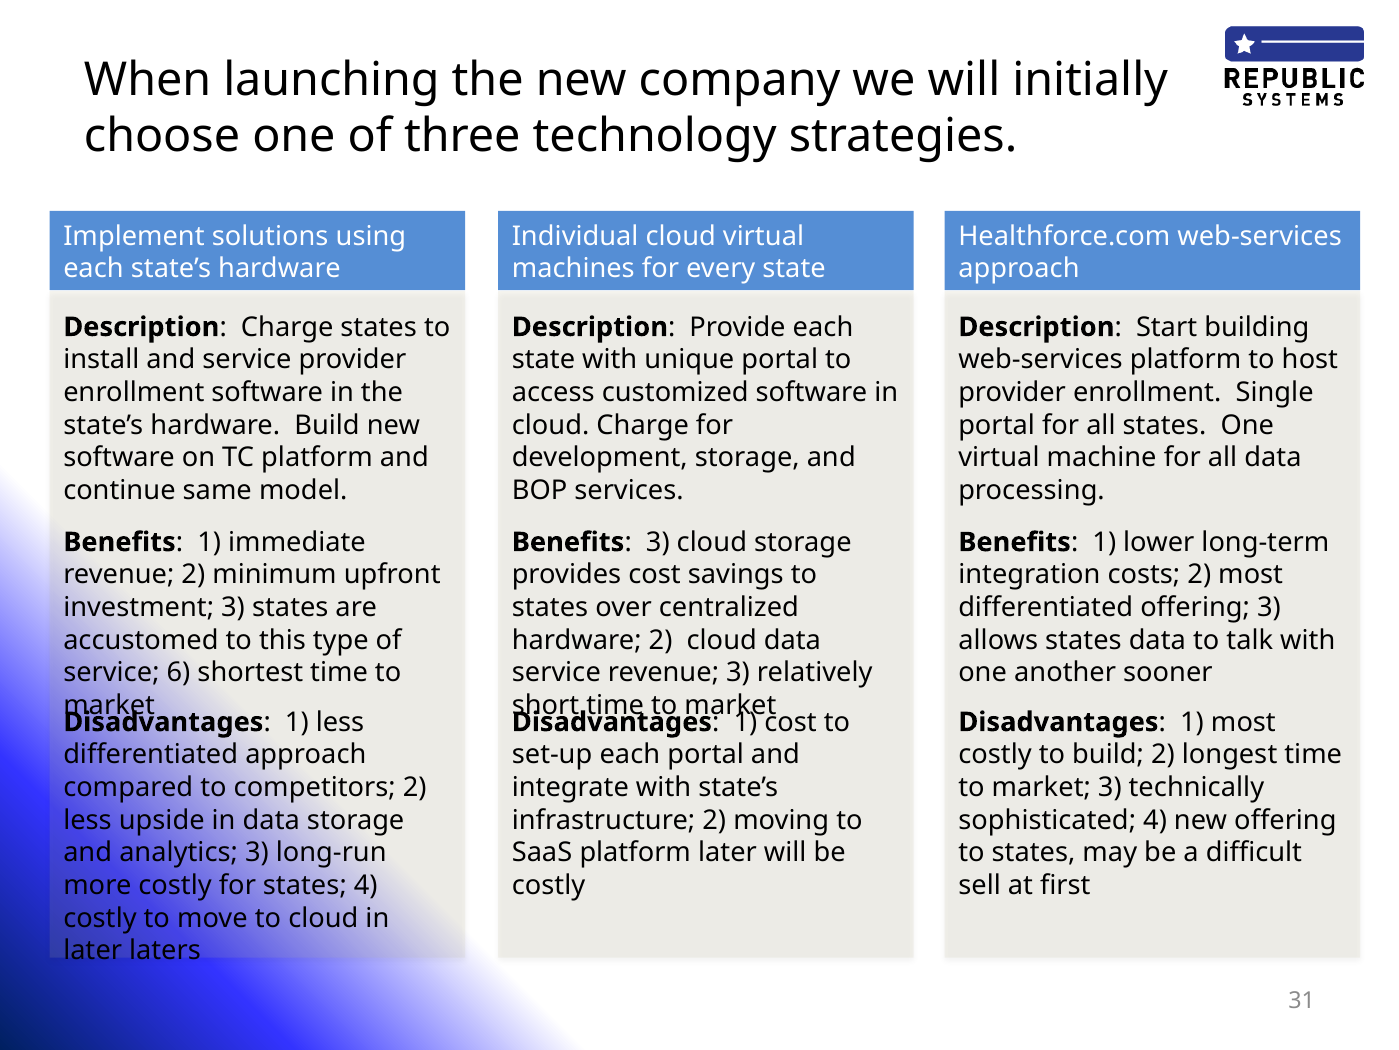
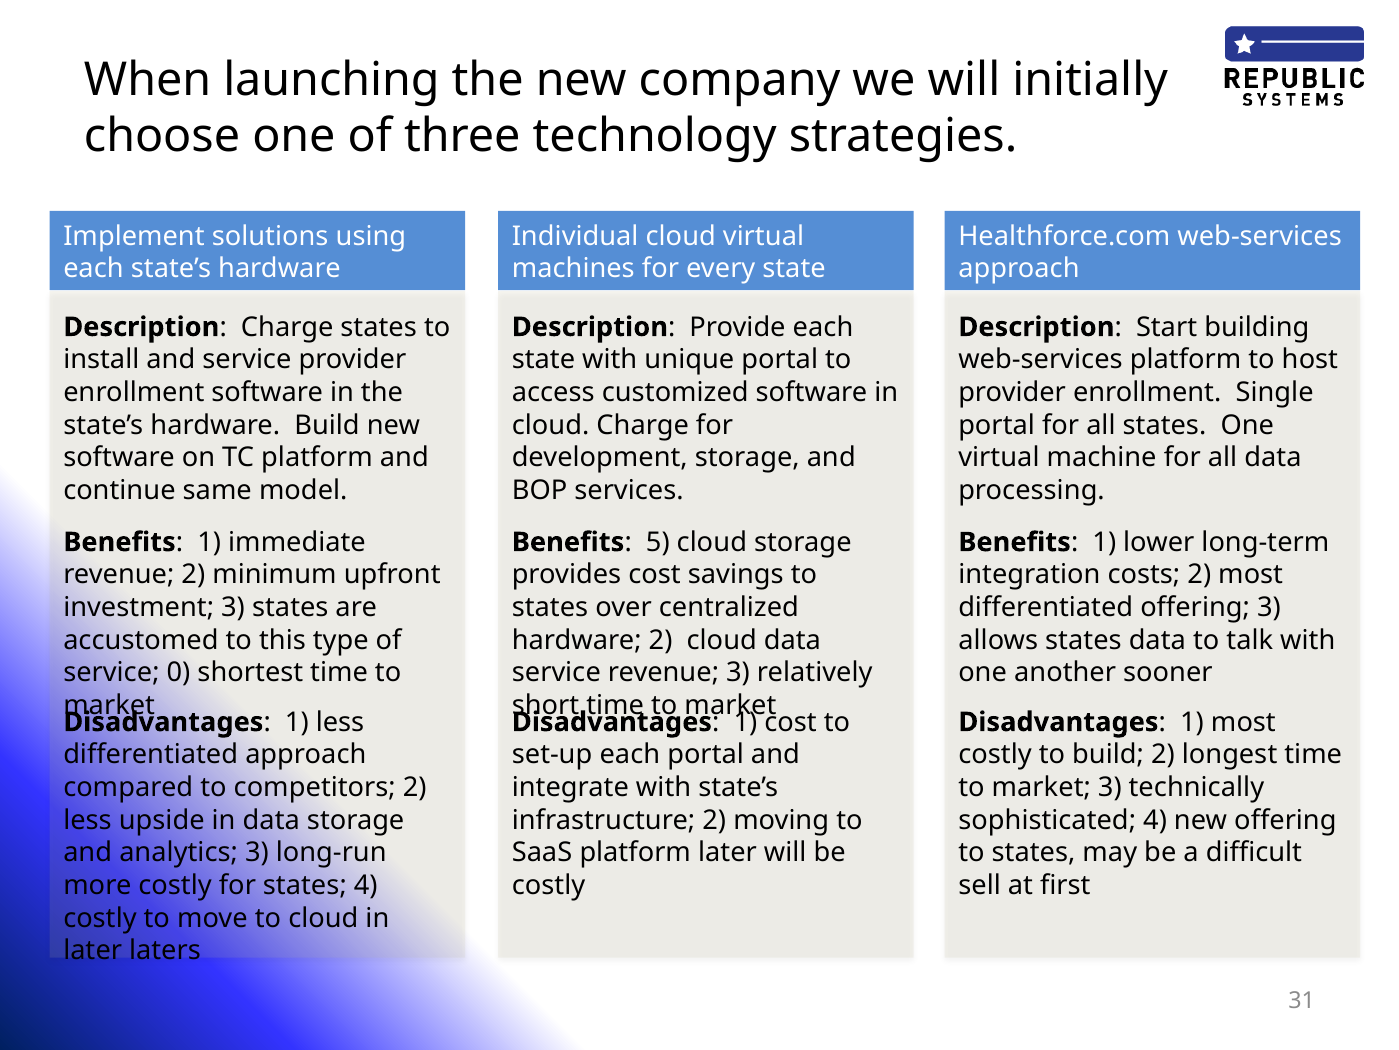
Benefits 3: 3 -> 5 (658, 542)
6: 6 -> 0 (178, 672)
